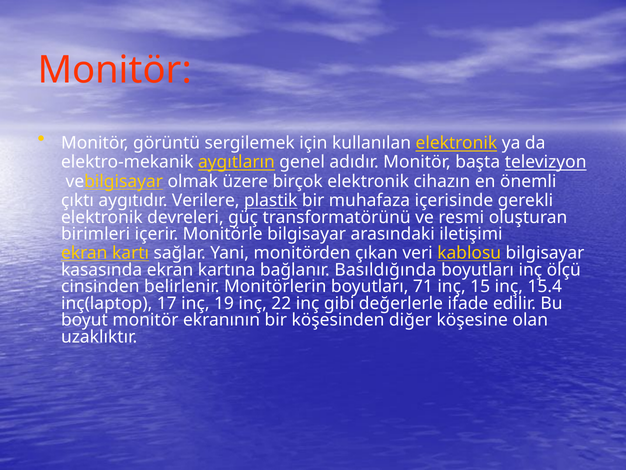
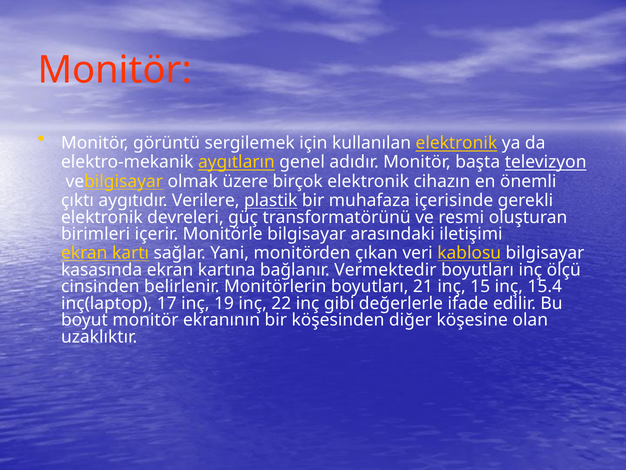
Basıldığında: Basıldığında -> Vermektedir (385, 270)
71: 71 -> 21 (423, 286)
